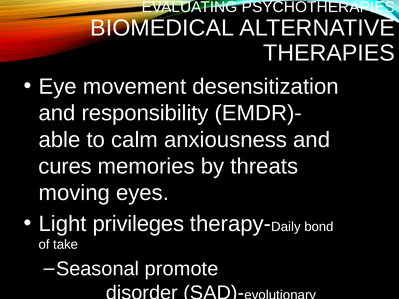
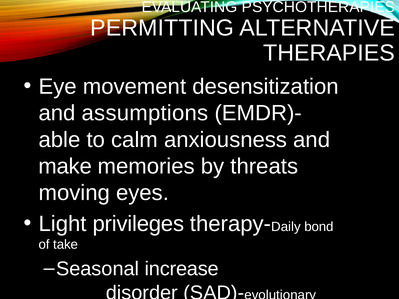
BIOMEDICAL: BIOMEDICAL -> PERMITTING (162, 28)
responsibility: responsibility -> assumptions (145, 113)
cures: cures -> make (65, 166)
promote: promote -> increase (182, 269)
